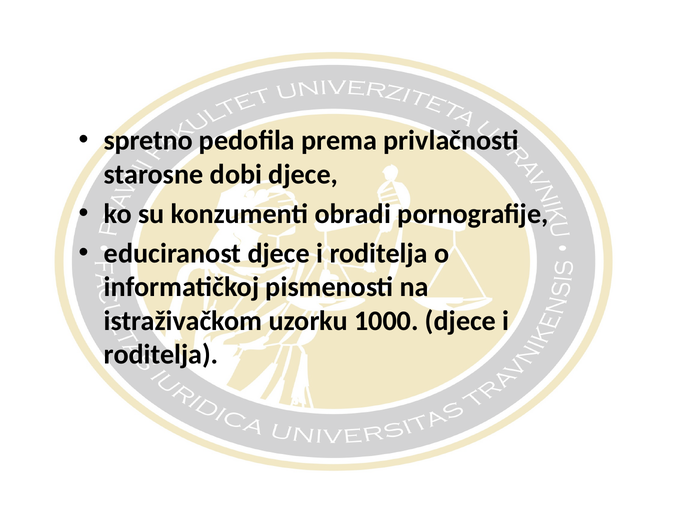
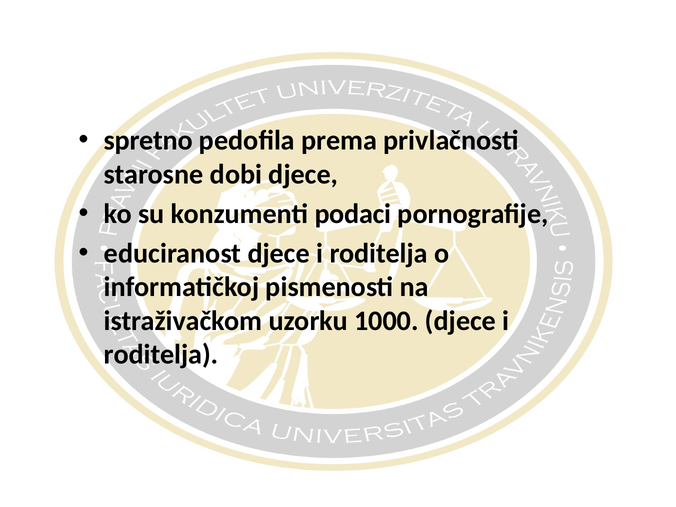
obradi: obradi -> podaci (353, 214)
